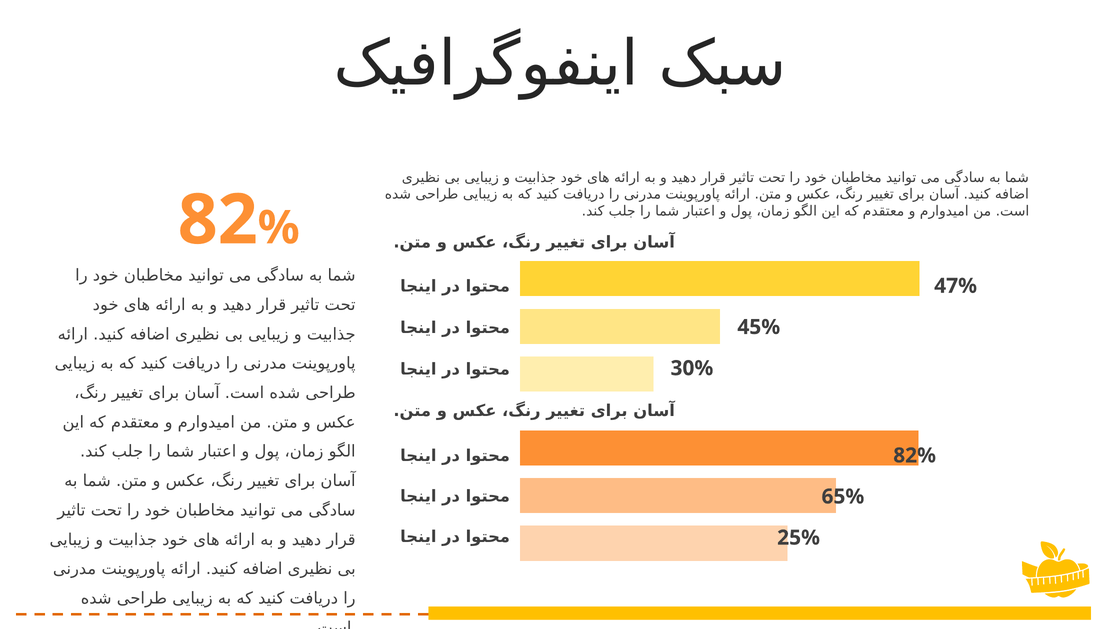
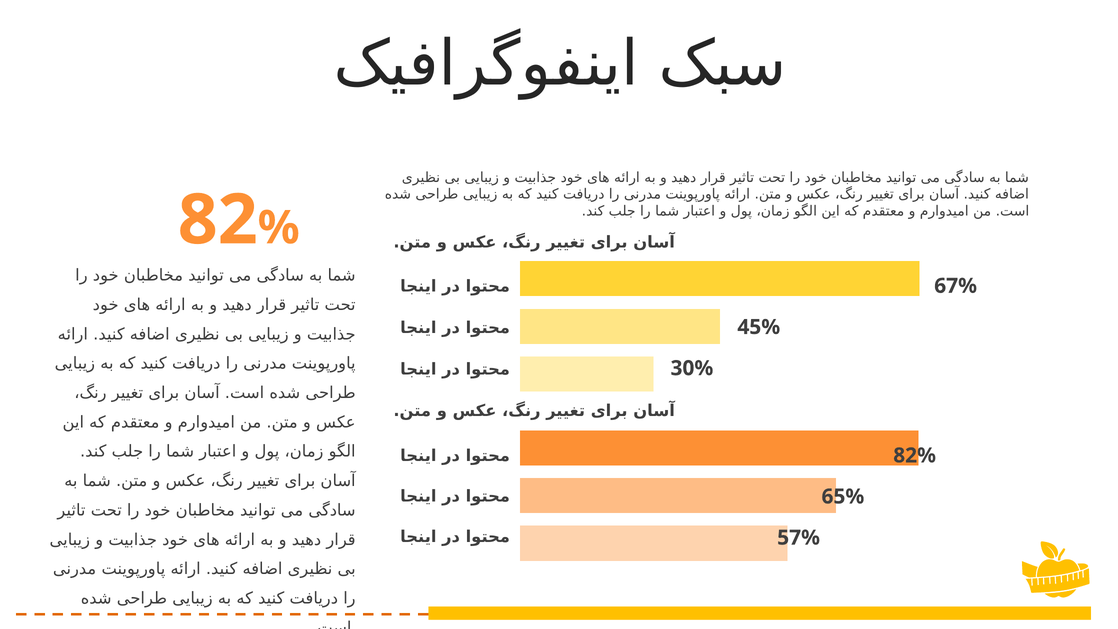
47%: 47% -> 67% (956, 286)
25%: 25% -> 57% (799, 538)
